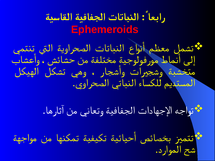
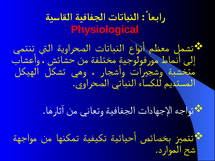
Ephemeroids: Ephemeroids -> Physiological (105, 30)
